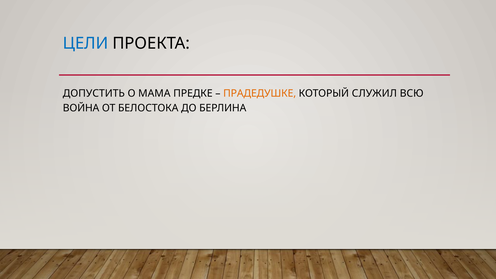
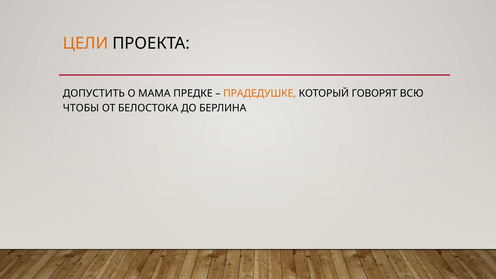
ЦЕЛИ colour: blue -> orange (86, 43)
СЛУЖИЛ: СЛУЖИЛ -> ГОВОРЯТ (374, 93)
ВОЙНА: ВОЙНА -> ЧТОБЫ (81, 108)
